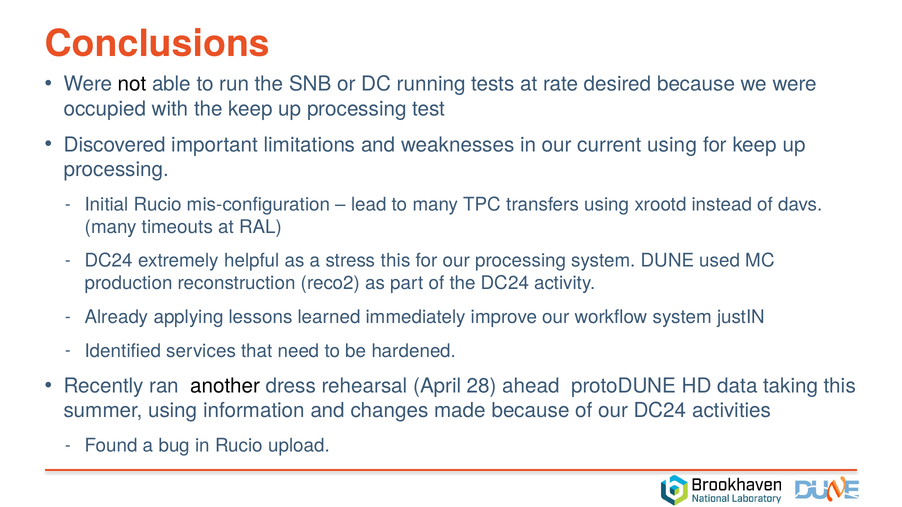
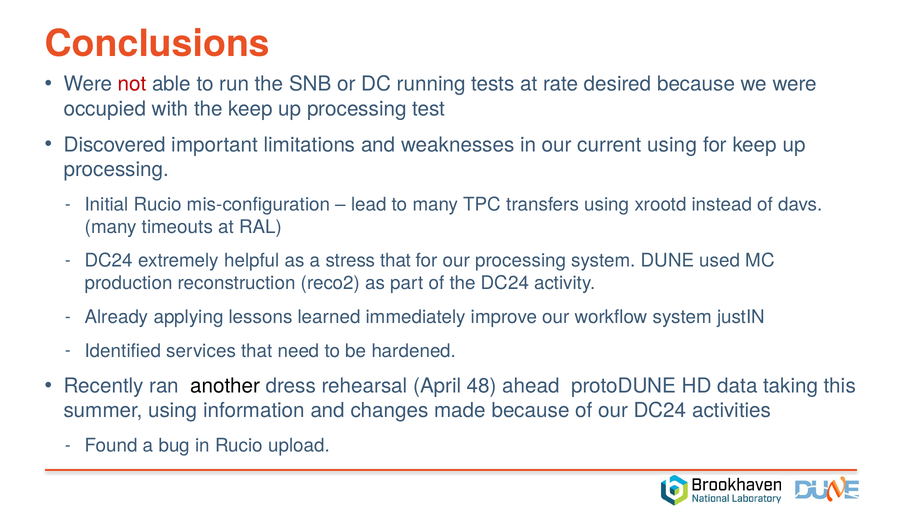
not colour: black -> red (132, 84)
stress this: this -> that (396, 261)
28: 28 -> 48 (482, 386)
